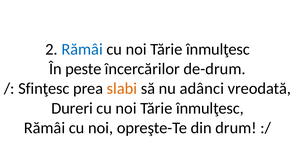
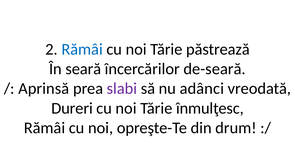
înmulţesc: înmulţesc -> păstrează (218, 49)
peste: peste -> seară (83, 69)
de-drum: de-drum -> de-seară (215, 69)
Sfinţesc: Sfinţesc -> Aprinsă (44, 89)
slabi colour: orange -> purple (122, 89)
